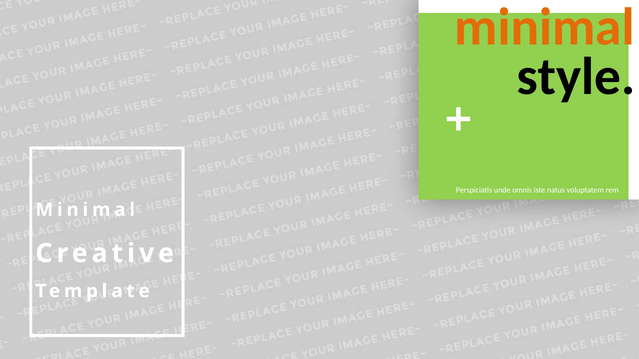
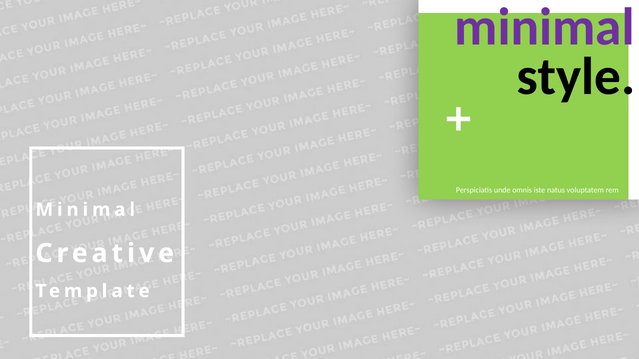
minimal colour: orange -> purple (545, 27)
